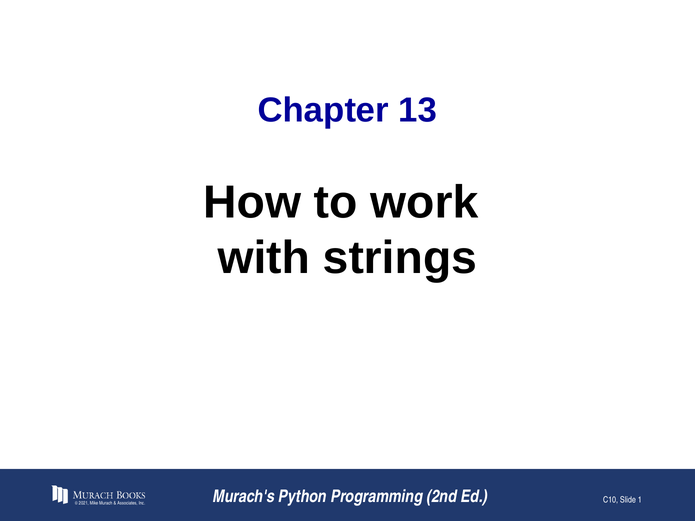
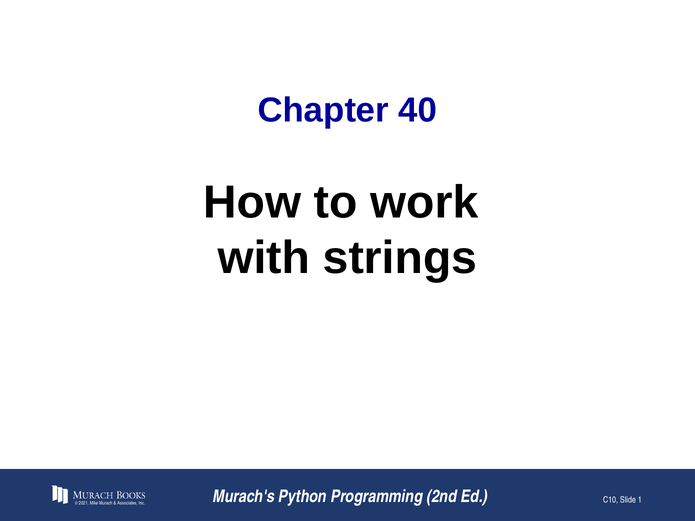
13: 13 -> 40 (418, 110)
